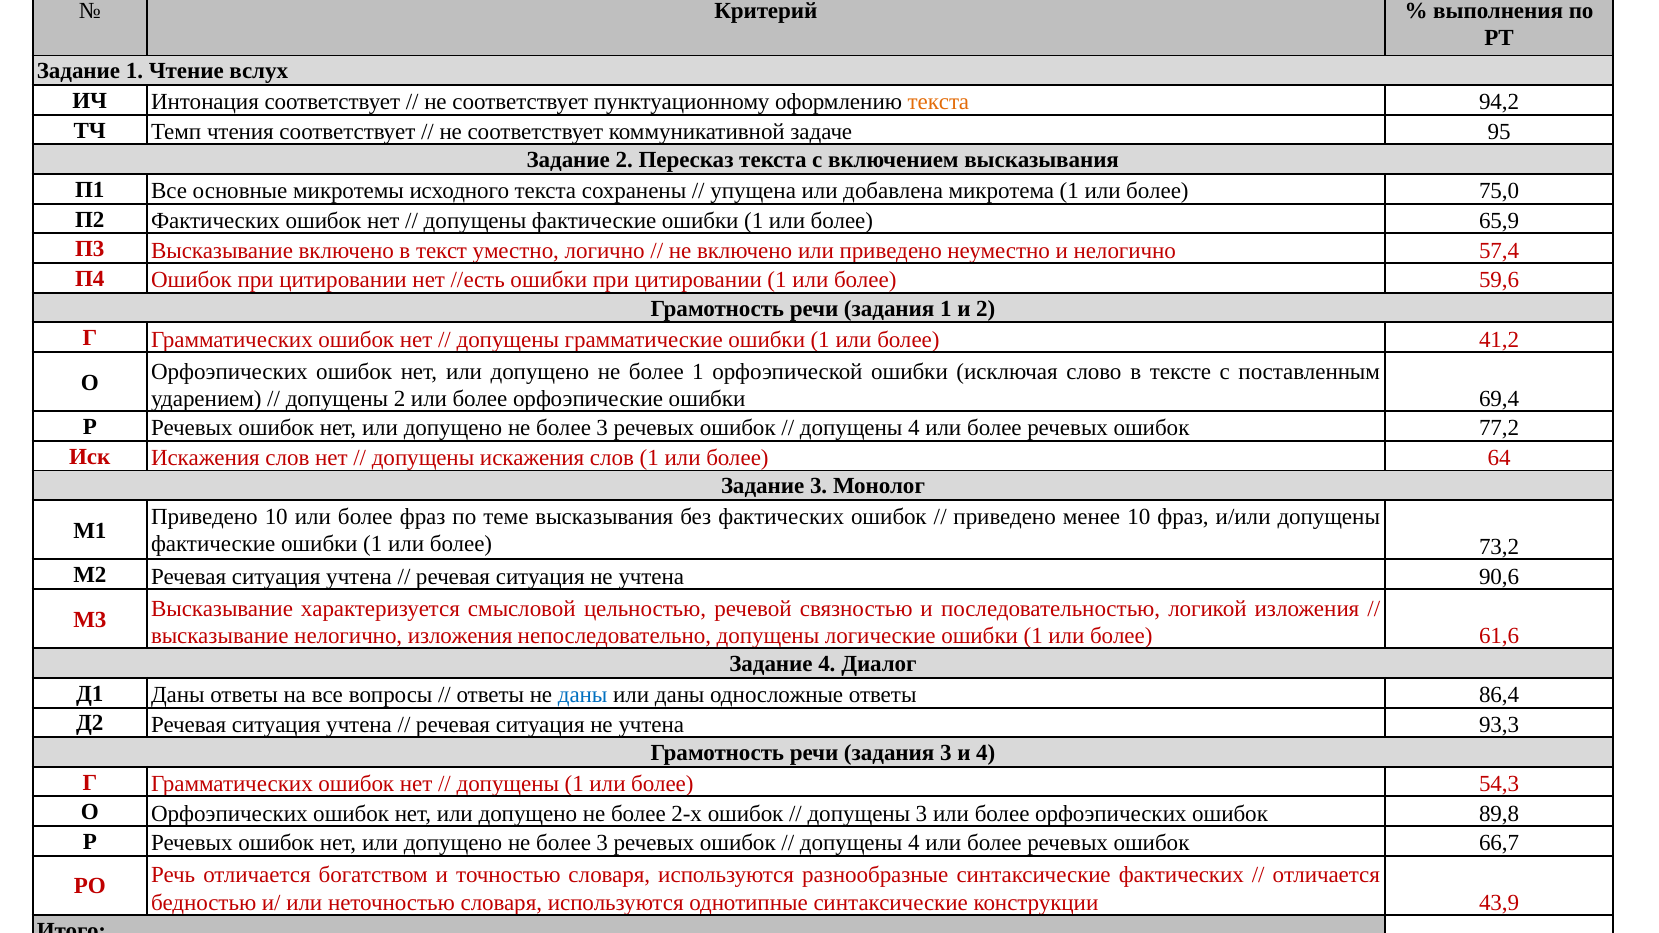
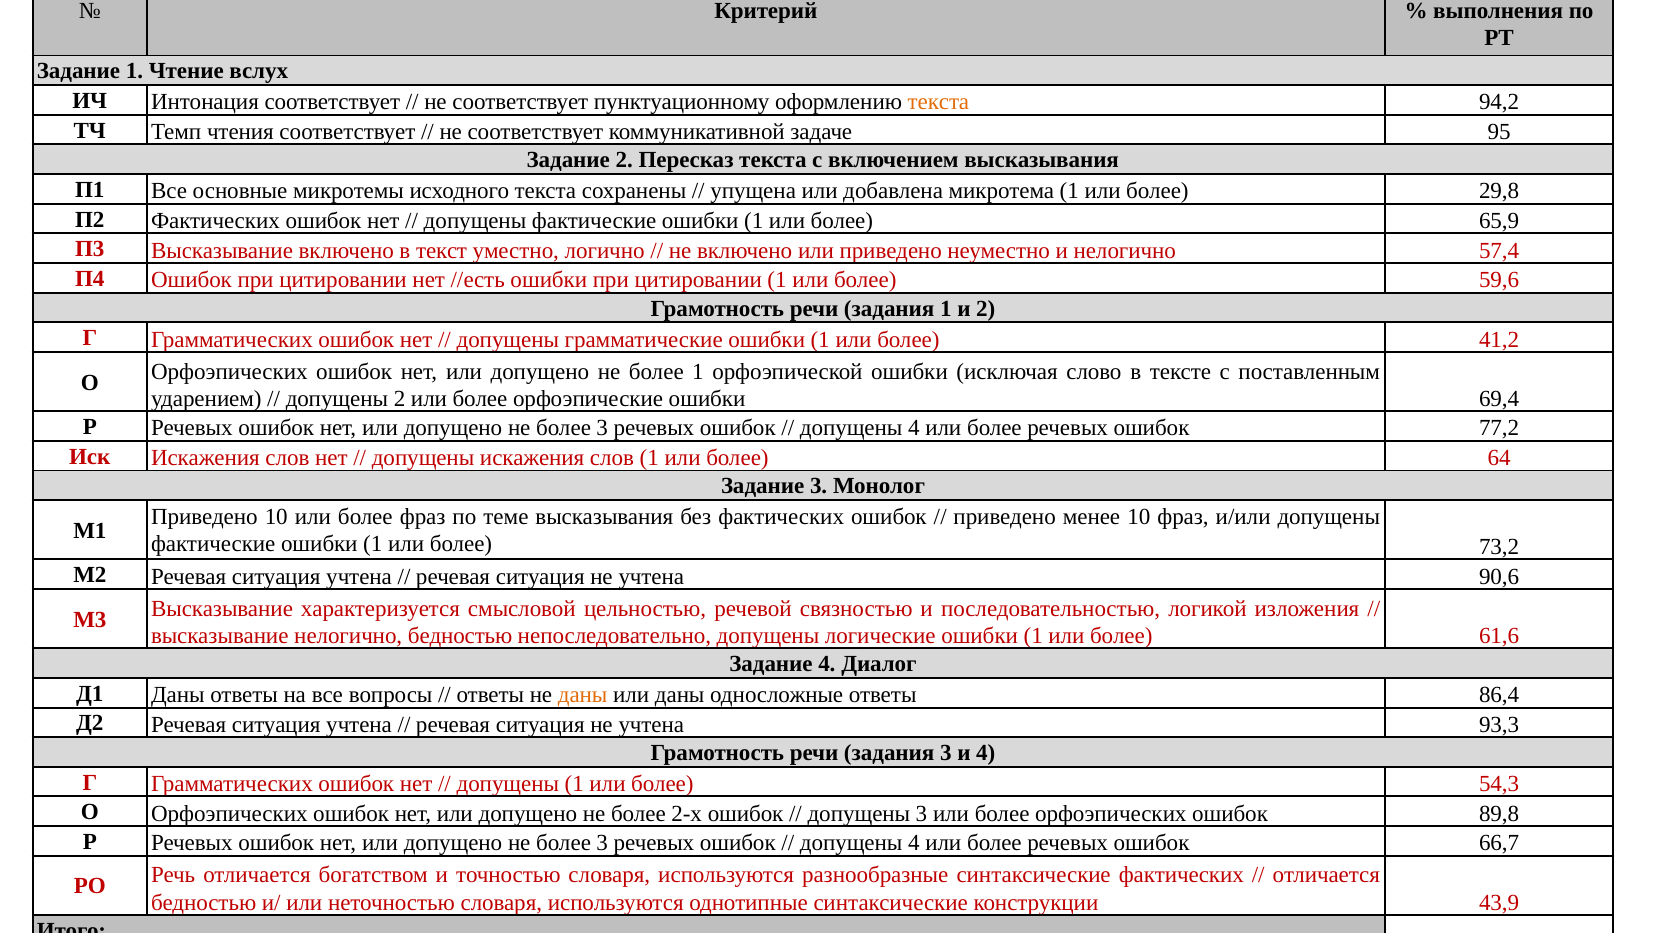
75,0: 75,0 -> 29,8 (1499, 191)
нелогично изложения: изложения -> бедностью (460, 636)
даны colour: blue -> orange (583, 695)
